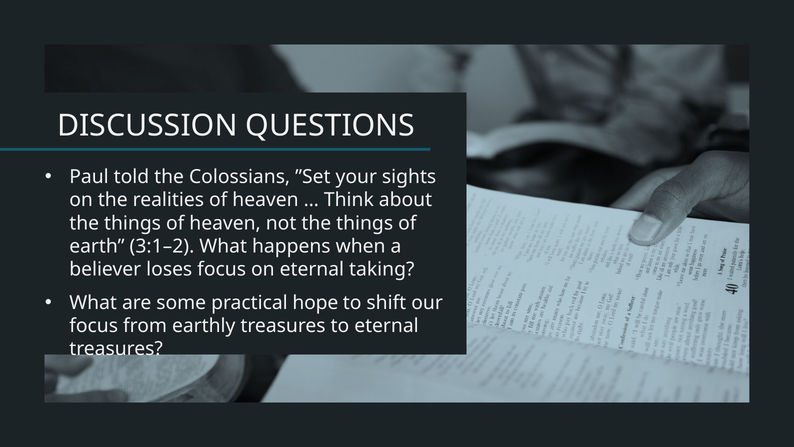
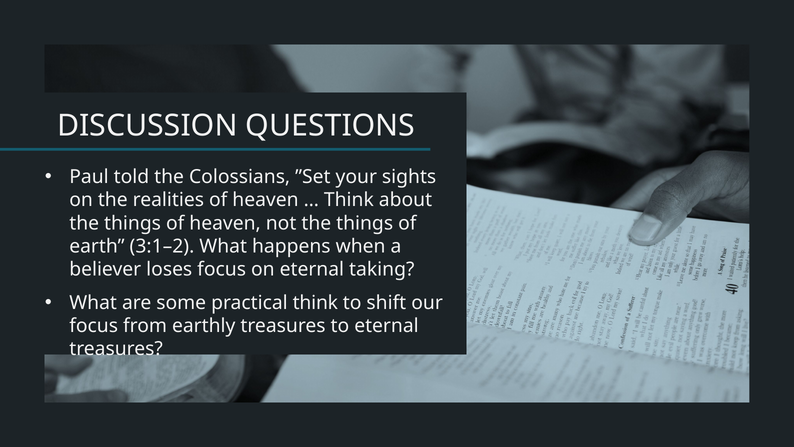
practical hope: hope -> think (315, 302)
